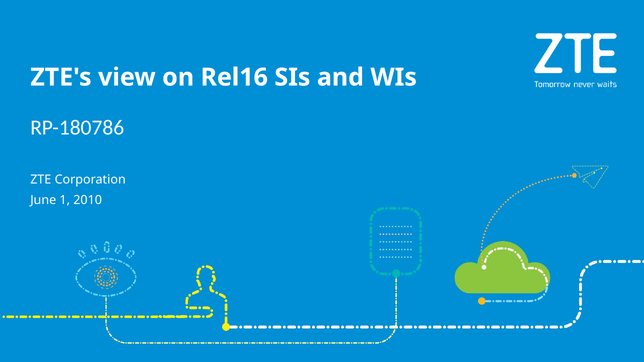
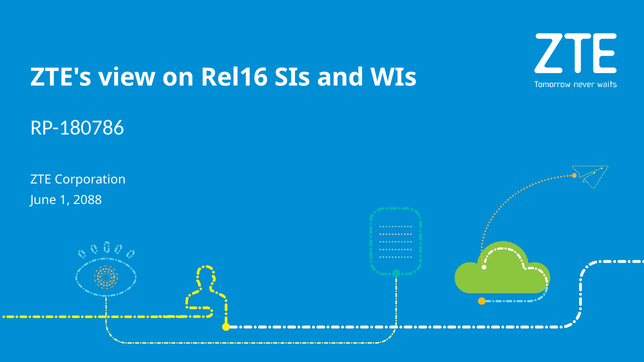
2010: 2010 -> 2088 (88, 200)
